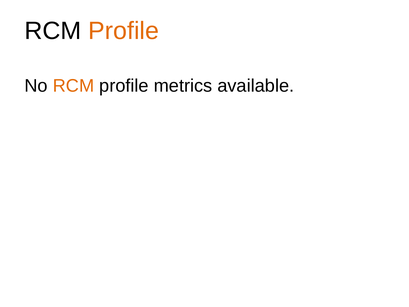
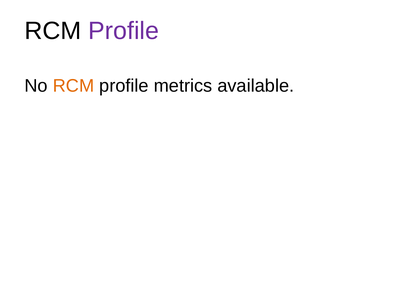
Profile colour: orange -> purple (124, 31)
